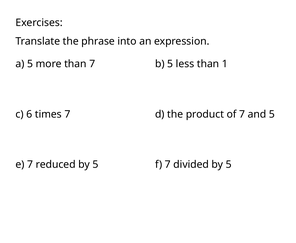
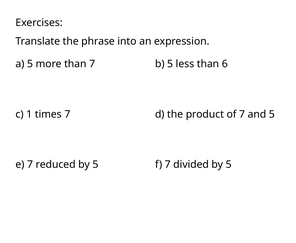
1: 1 -> 6 (225, 64)
6: 6 -> 1 (29, 114)
